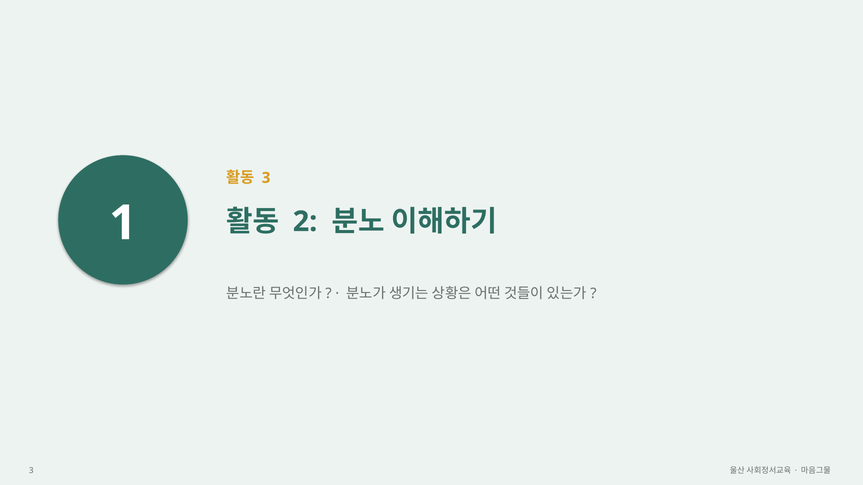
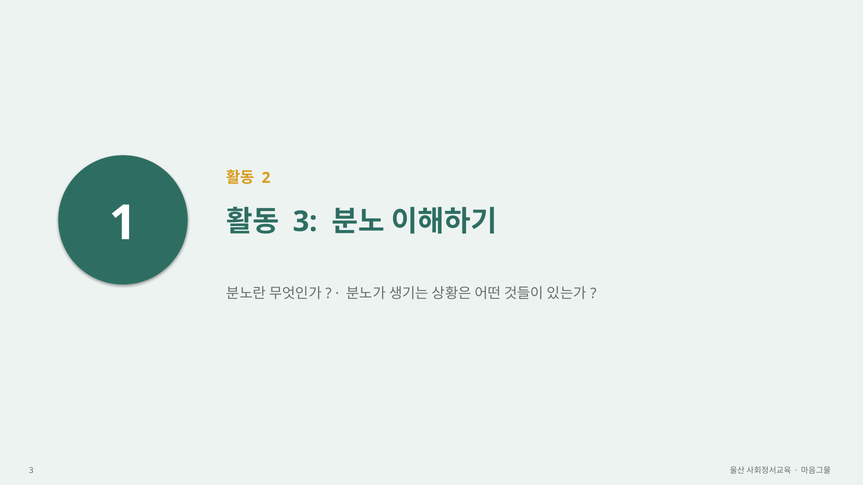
3: 3 -> 2 (266, 178)
2: 2 -> 3 (305, 222)
